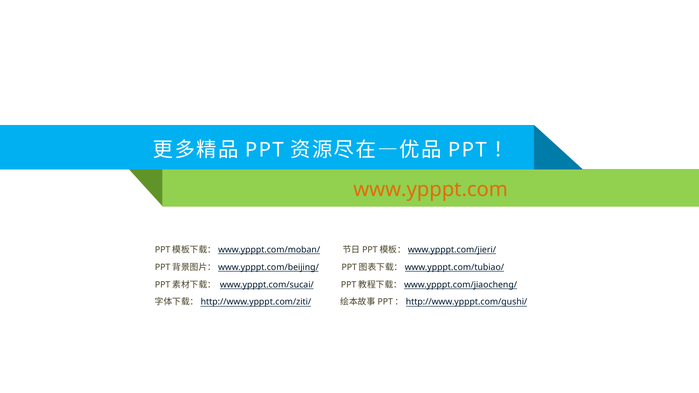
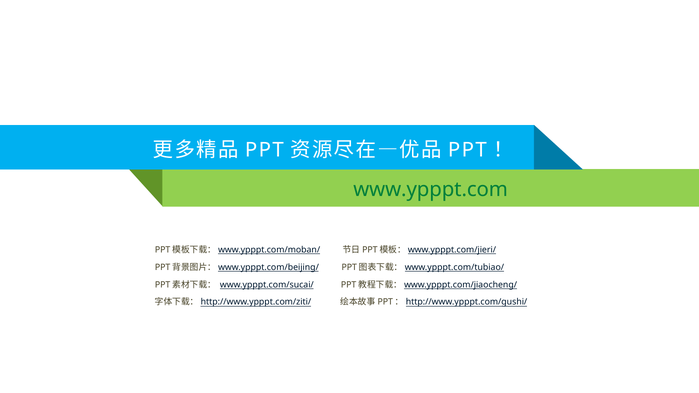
www.ypppt.com colour: orange -> green (431, 189)
